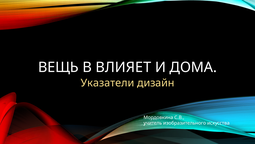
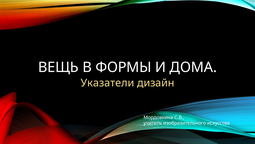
ВЛИЯЕТ: ВЛИЯЕТ -> ФОРМЫ (123, 67)
